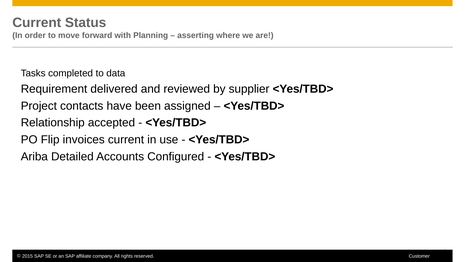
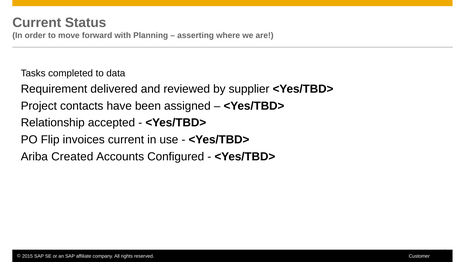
Detailed: Detailed -> Created (72, 156)
